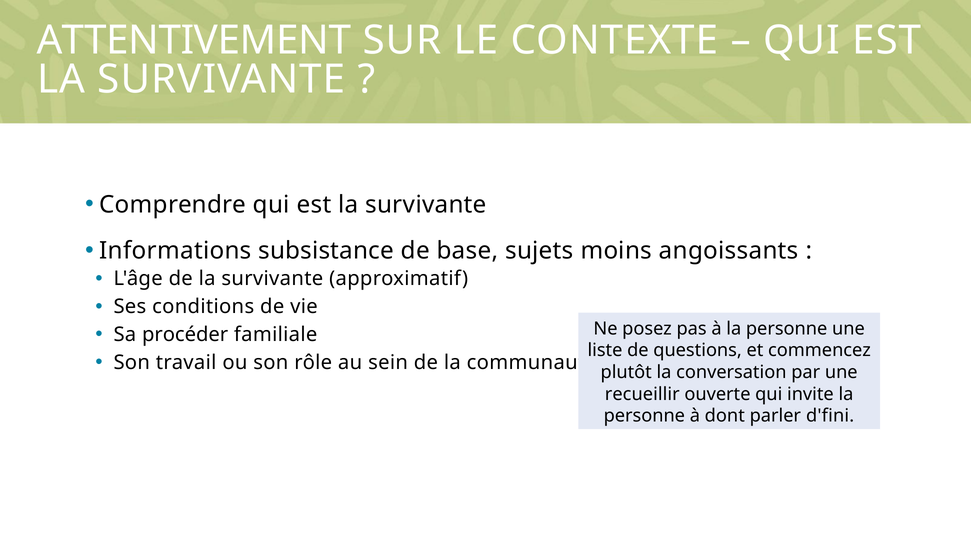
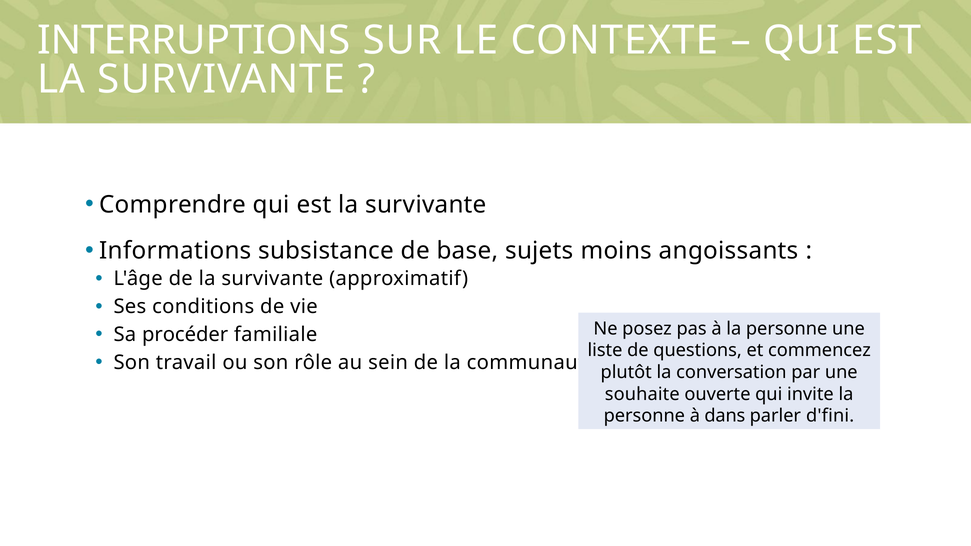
ATTENTIVEMENT: ATTENTIVEMENT -> INTERRUPTIONS (194, 40)
recueillir: recueillir -> souhaite (642, 394)
dont: dont -> dans (725, 416)
